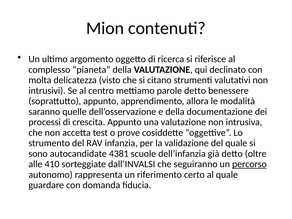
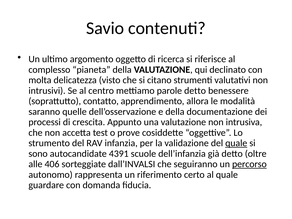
Mion: Mion -> Savio (105, 28)
soprattutto appunto: appunto -> contatto (101, 101)
quale underline: none -> present (236, 143)
4381: 4381 -> 4391 (119, 154)
410: 410 -> 406 (52, 164)
